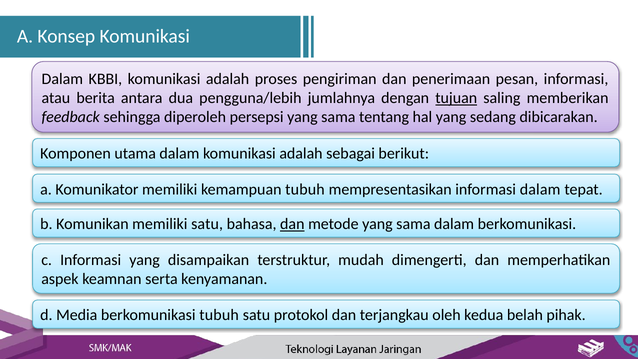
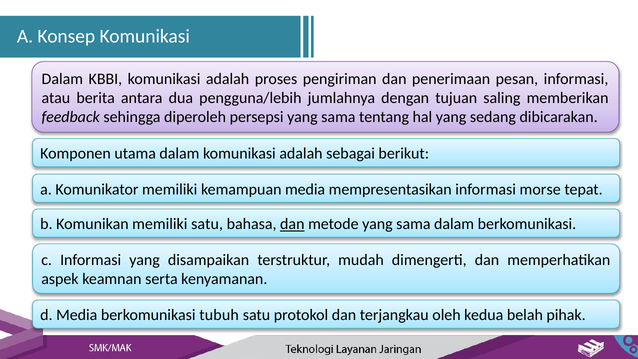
tujuan underline: present -> none (456, 98)
kemampuan tubuh: tubuh -> media (305, 189)
informasi dalam: dalam -> morse (540, 189)
